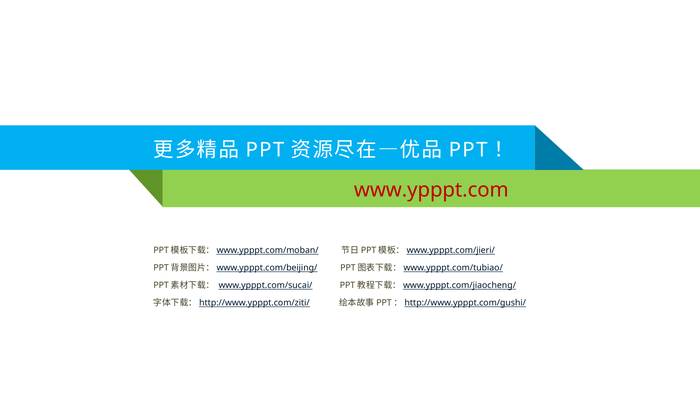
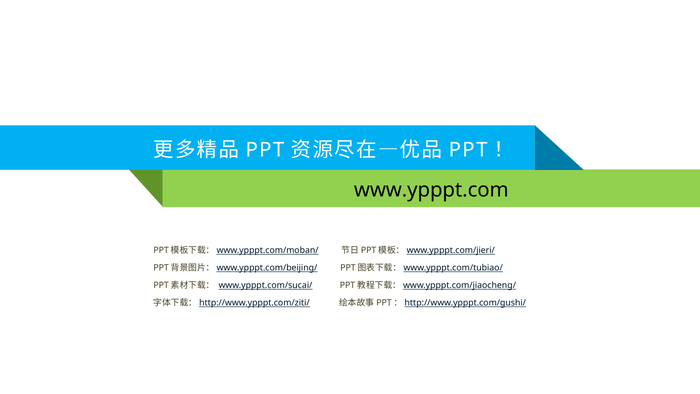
www.ypppt.com colour: red -> black (431, 190)
